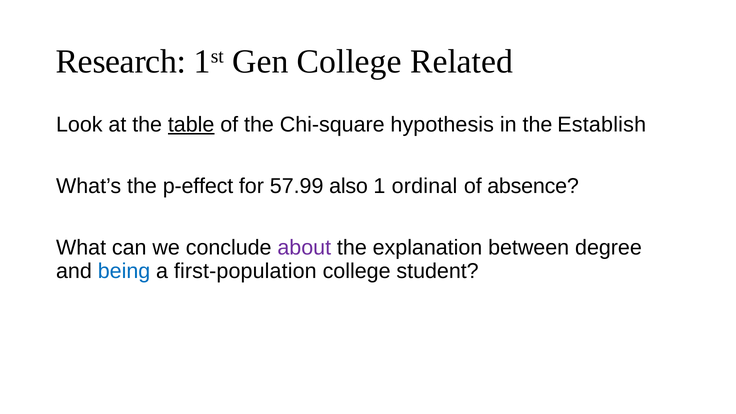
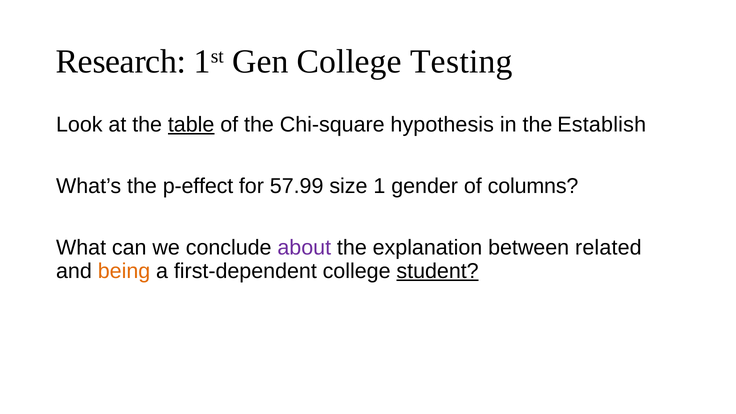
Related: Related -> Testing (461, 62)
also: also -> size (348, 186)
ordinal: ordinal -> gender (425, 186)
absence: absence -> columns (533, 186)
degree: degree -> related (608, 248)
being colour: blue -> orange (124, 271)
first-population: first-population -> first-dependent (245, 271)
student underline: none -> present (438, 271)
